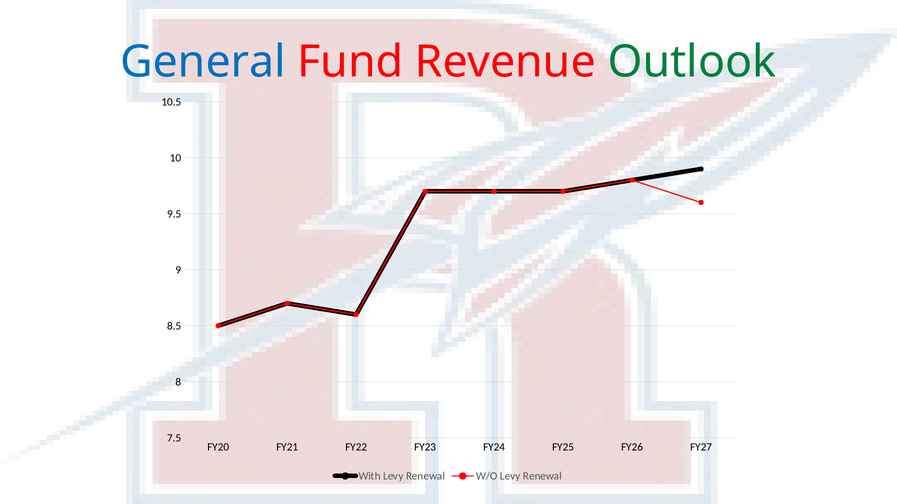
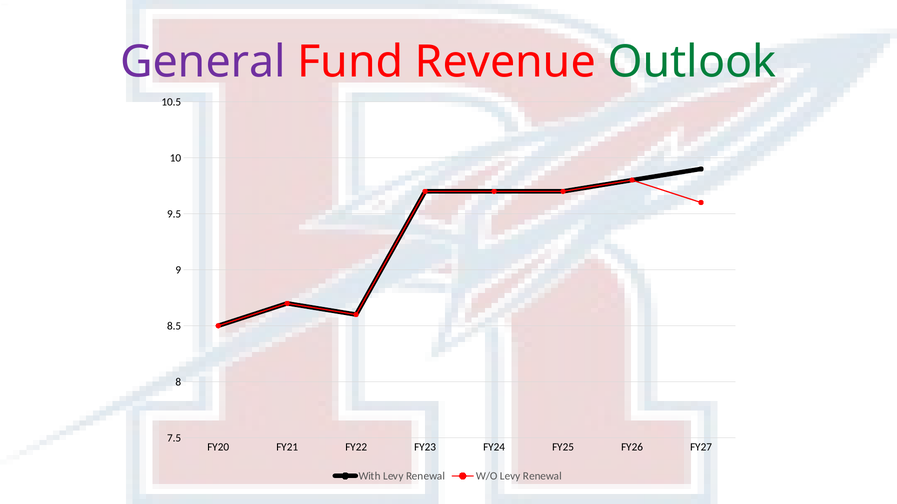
General colour: blue -> purple (203, 62)
